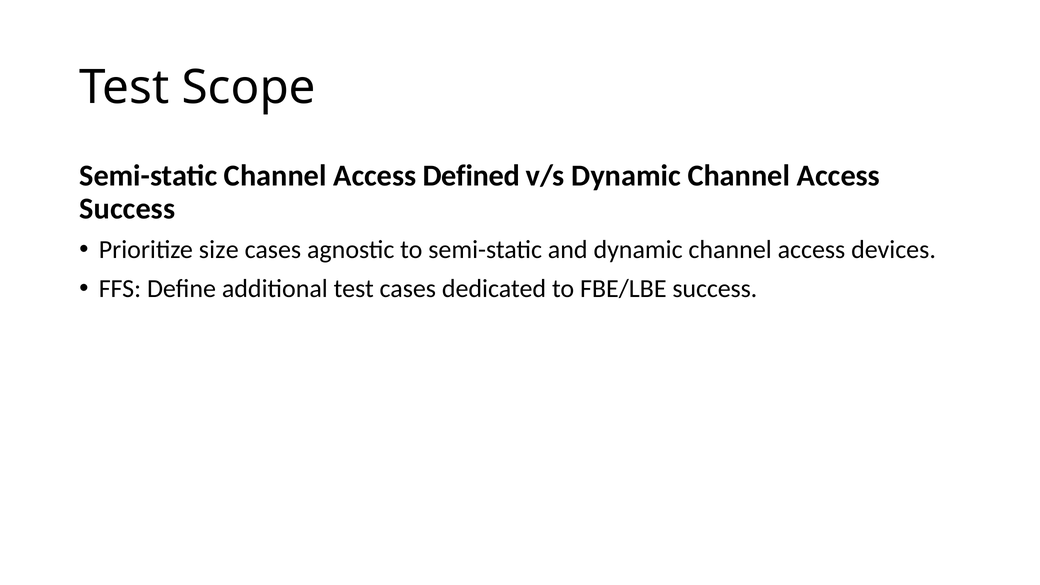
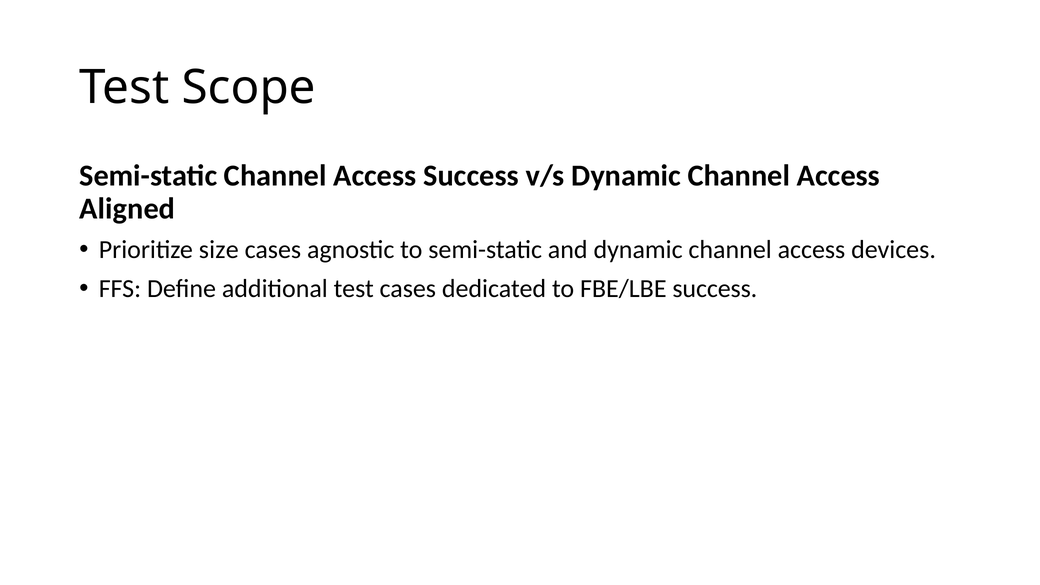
Access Defined: Defined -> Success (471, 176)
Success: Success -> Aligned (127, 209)
